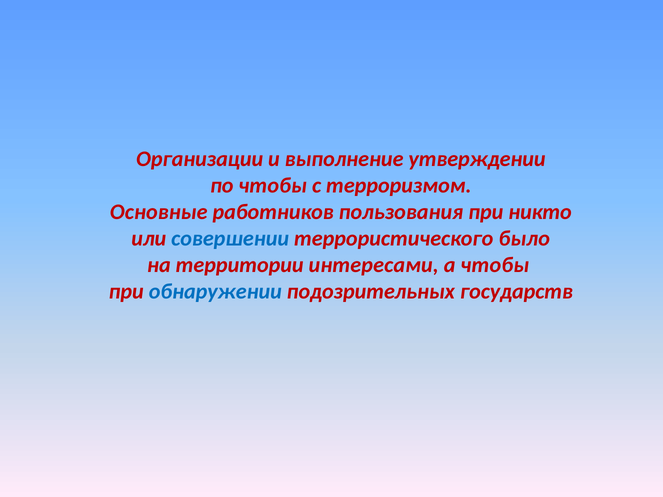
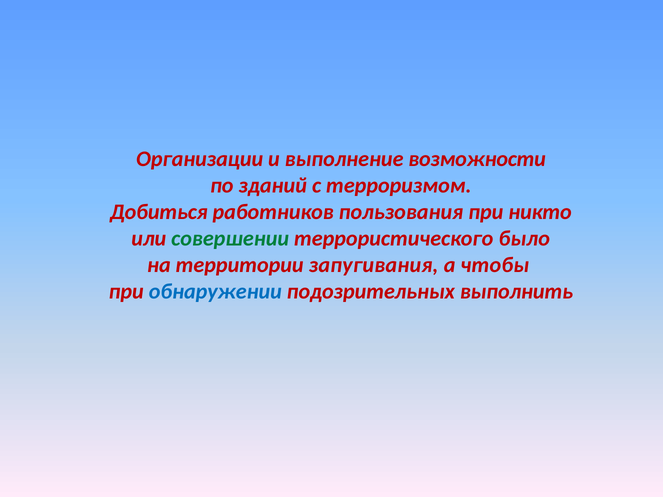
утверждении: утверждении -> возможности (477, 159)
по чтобы: чтобы -> зданий (273, 186)
Основные: Основные -> Добиться (159, 212)
совершении colour: blue -> green (230, 239)
интересами: интересами -> запугивания (374, 265)
государств: государств -> выполнить (516, 292)
